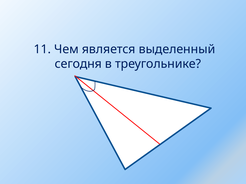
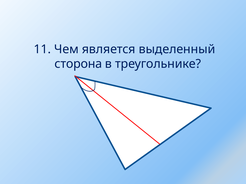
сегодня: сегодня -> сторона (78, 64)
